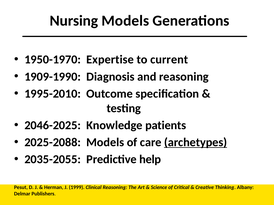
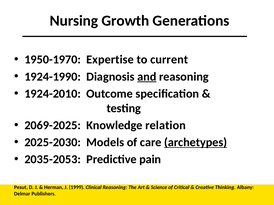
Nursing Models: Models -> Growth (125, 21)
1909-1990: 1909-1990 -> 1924-1990 (53, 77)
and underline: none -> present (147, 77)
1995-2010: 1995-2010 -> 1924-2010 (53, 94)
2046-2025: 2046-2025 -> 2069-2025 (53, 126)
patients: patients -> relation (166, 126)
2025-2088: 2025-2088 -> 2025-2030 (53, 143)
2035-2055: 2035-2055 -> 2035-2053 (53, 160)
help: help -> pain (150, 160)
